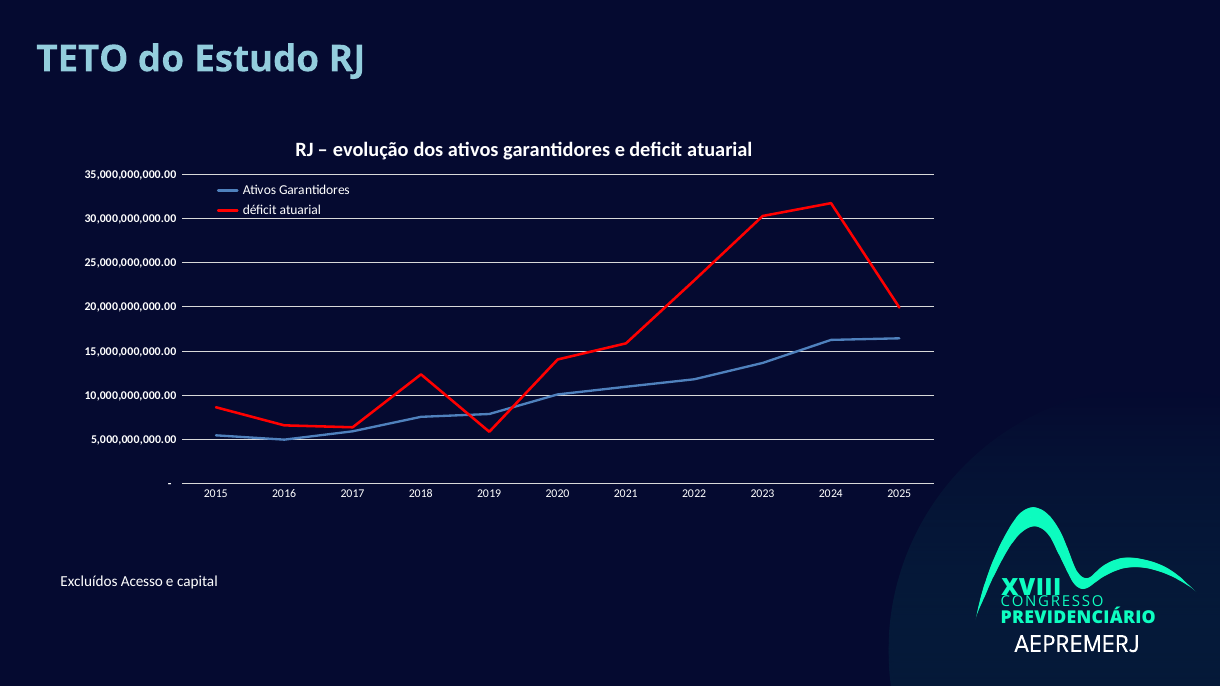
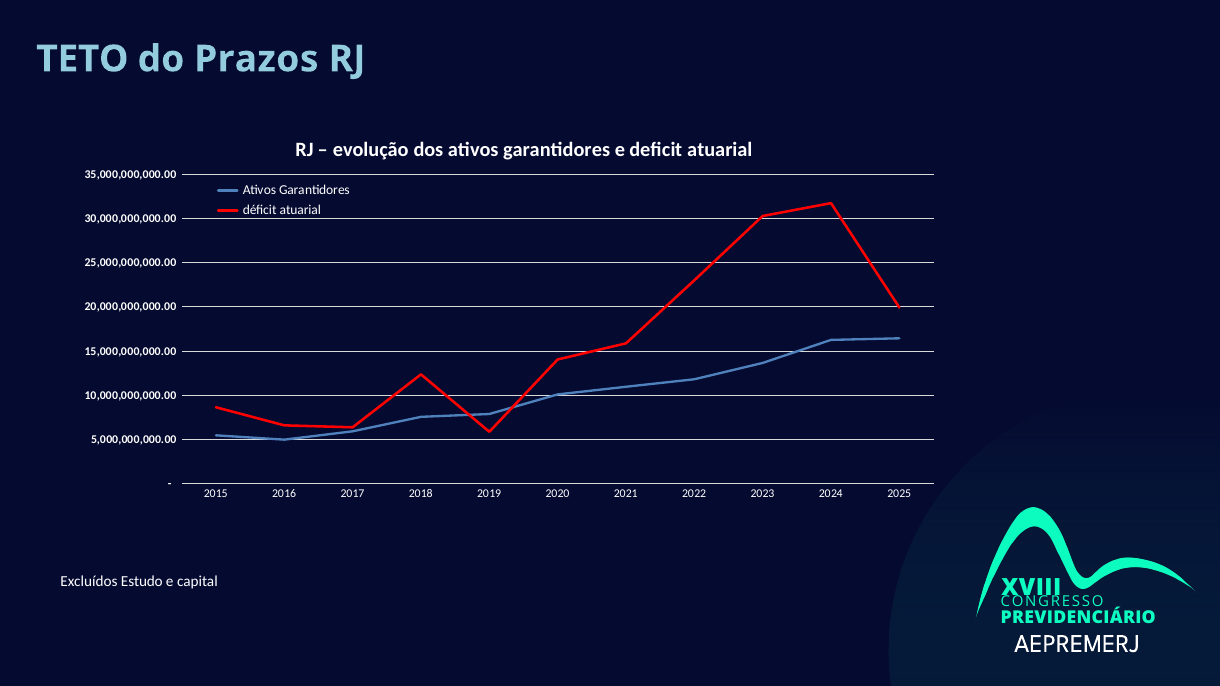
Estudo: Estudo -> Prazos (256, 59)
Acesso: Acesso -> Estudo (142, 581)
